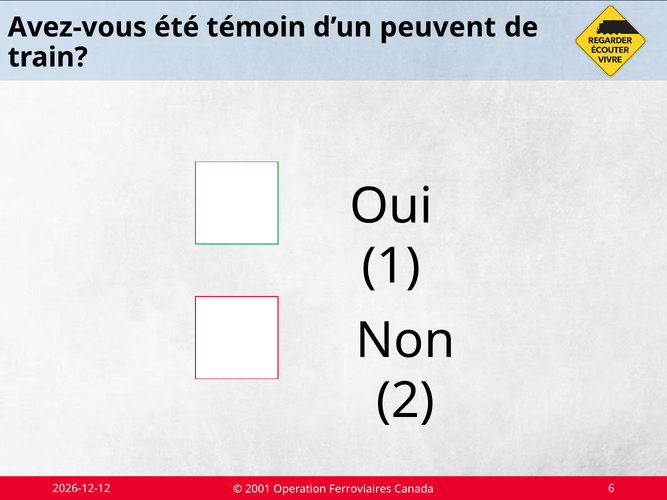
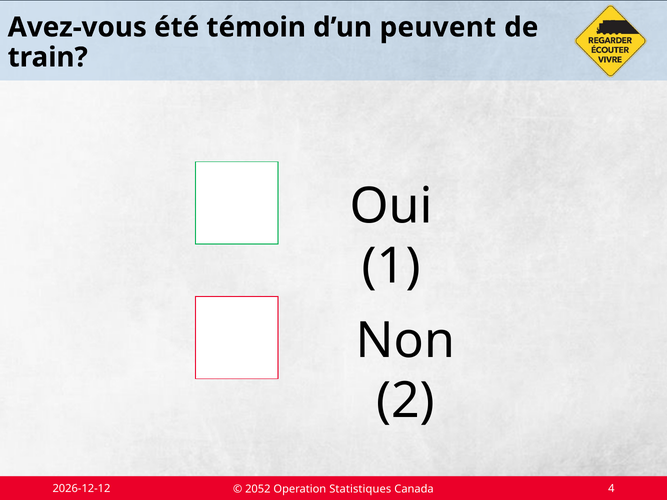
2001: 2001 -> 2052 (258, 489)
Ferroviaires: Ferroviaires -> Statistiques (360, 489)
6: 6 -> 4 (611, 489)
